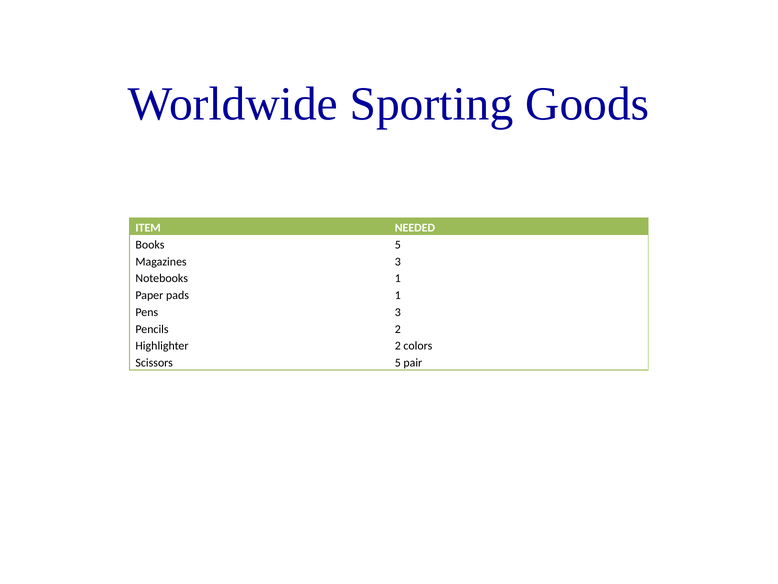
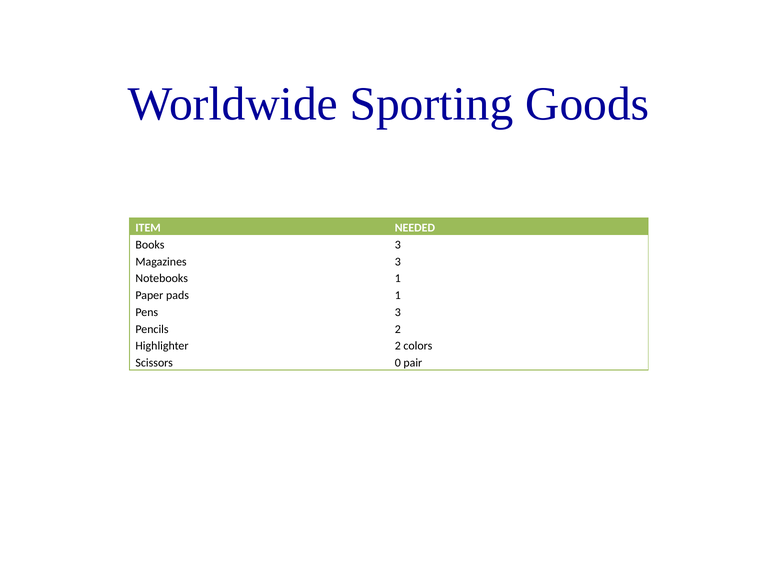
Books 5: 5 -> 3 (398, 244)
Scissors 5: 5 -> 0 (398, 363)
